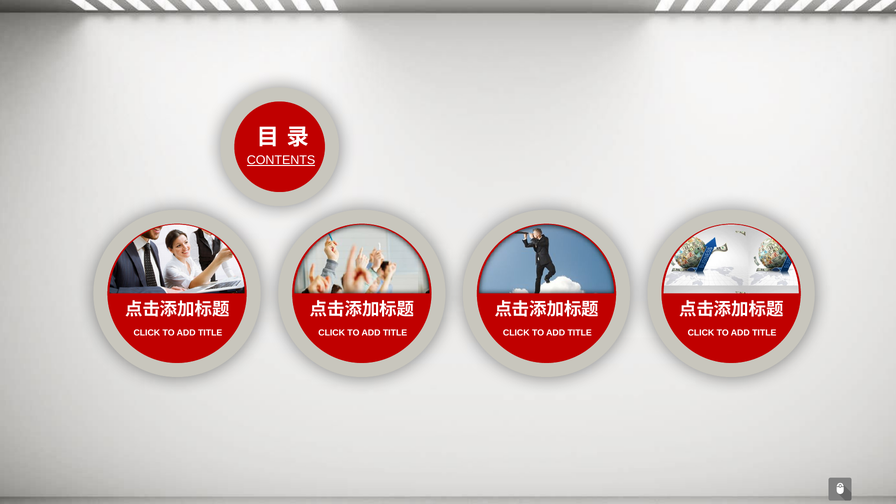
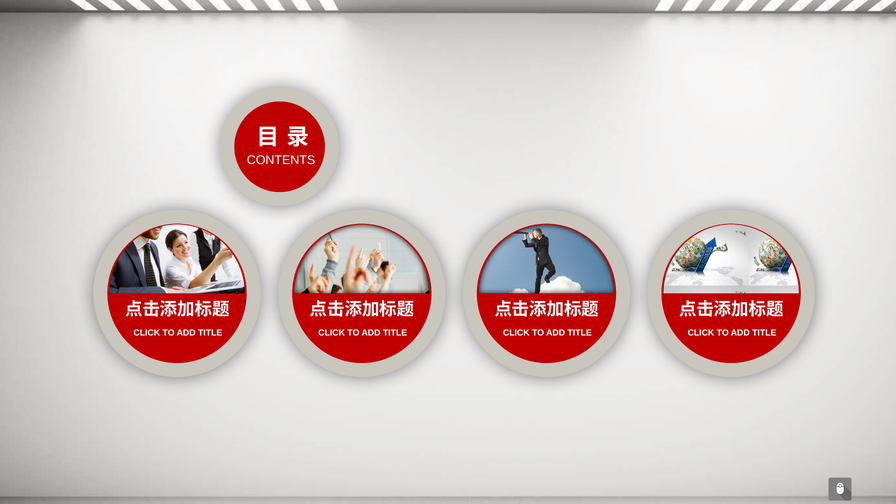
CONTENTS underline: present -> none (281, 160)
